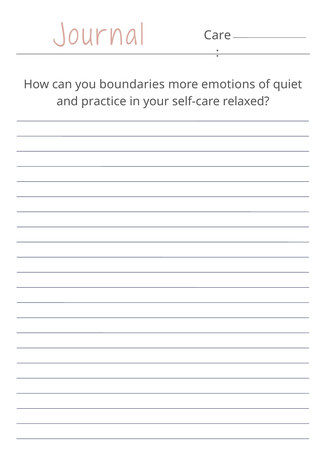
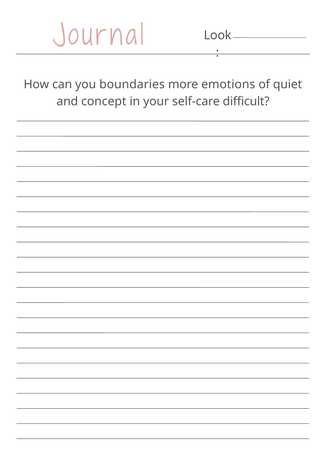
Care: Care -> Look (218, 35)
practice: practice -> concept (104, 101)
relaxed: relaxed -> difficult (246, 101)
